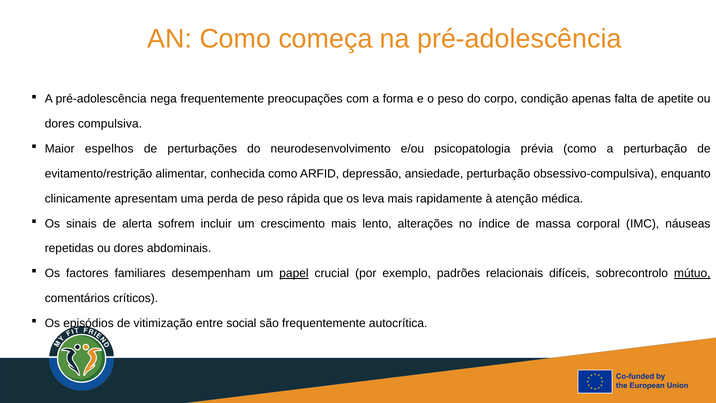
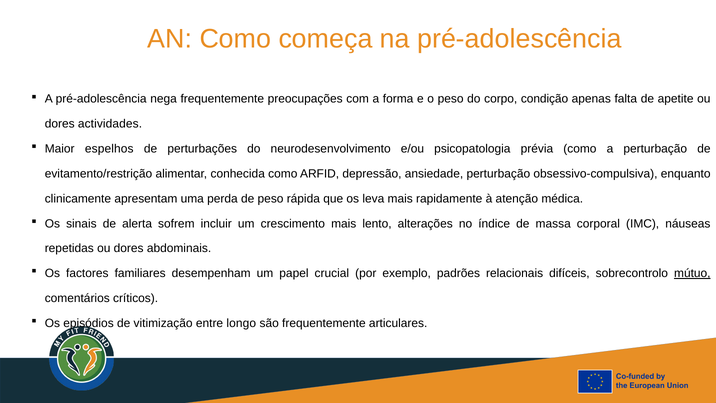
compulsiva: compulsiva -> actividades (110, 124)
papel underline: present -> none (294, 273)
social: social -> longo (241, 323)
autocrítica: autocrítica -> articulares (398, 323)
